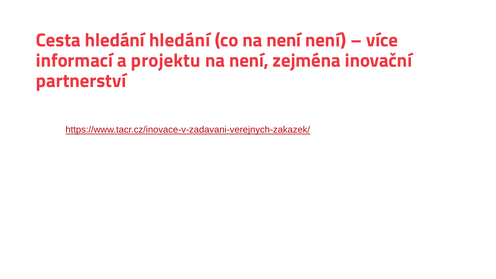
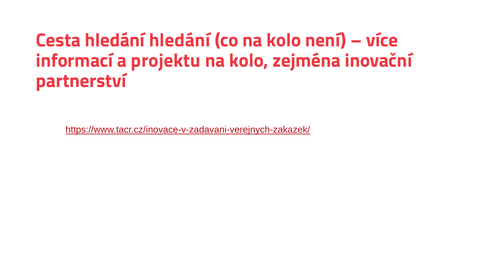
co na není: není -> kolo (284, 40)
není: není -> kolo (249, 61)
